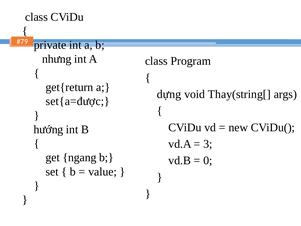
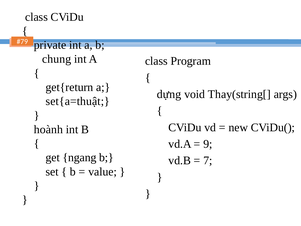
nhưng: nhưng -> chung (57, 59)
set{a=được: set{a=được -> set{a=thuật (78, 101)
hướng: hướng -> hoành (48, 129)
3: 3 -> 9 (208, 144)
0: 0 -> 7 (208, 160)
